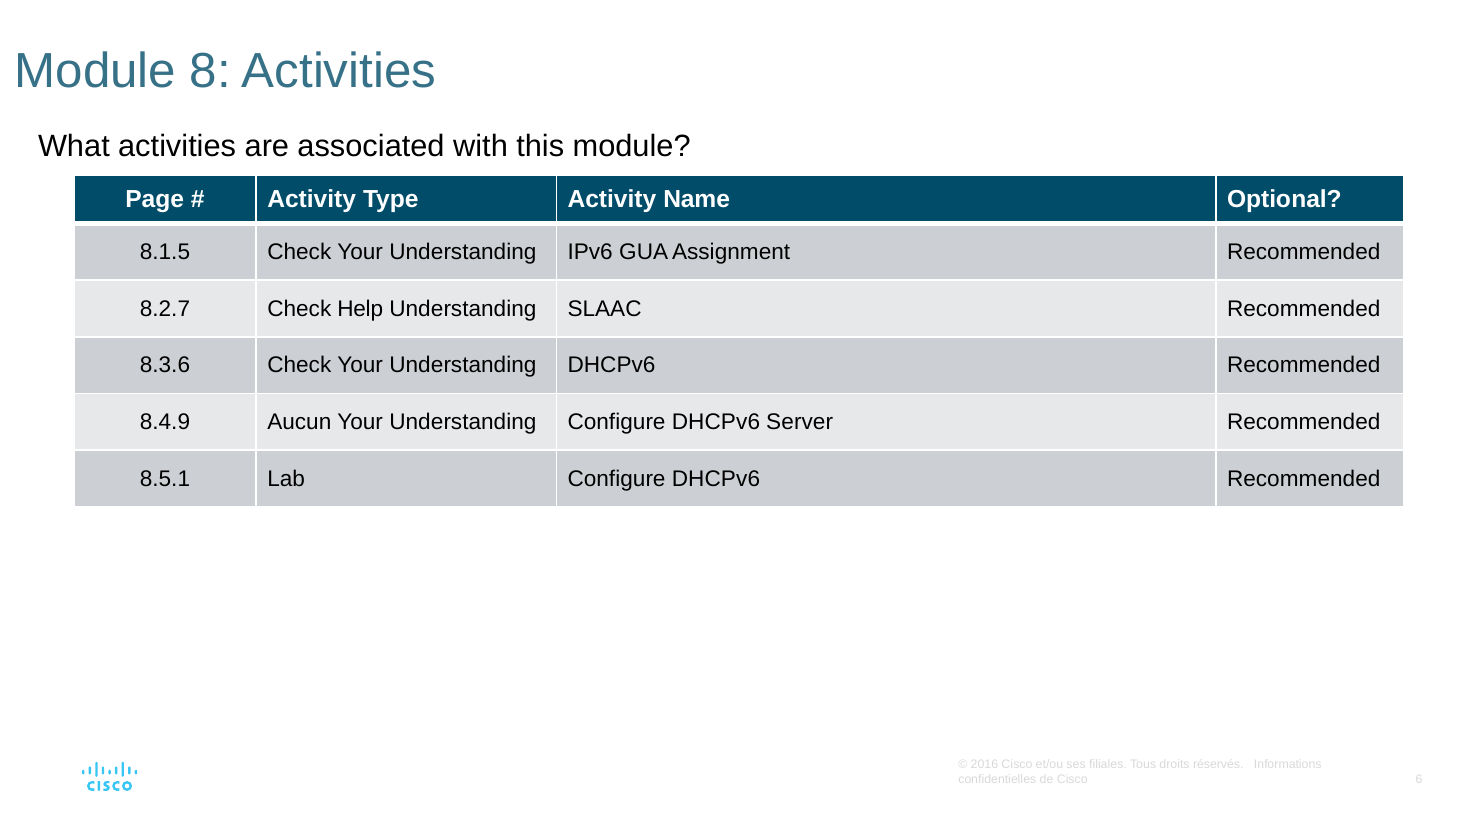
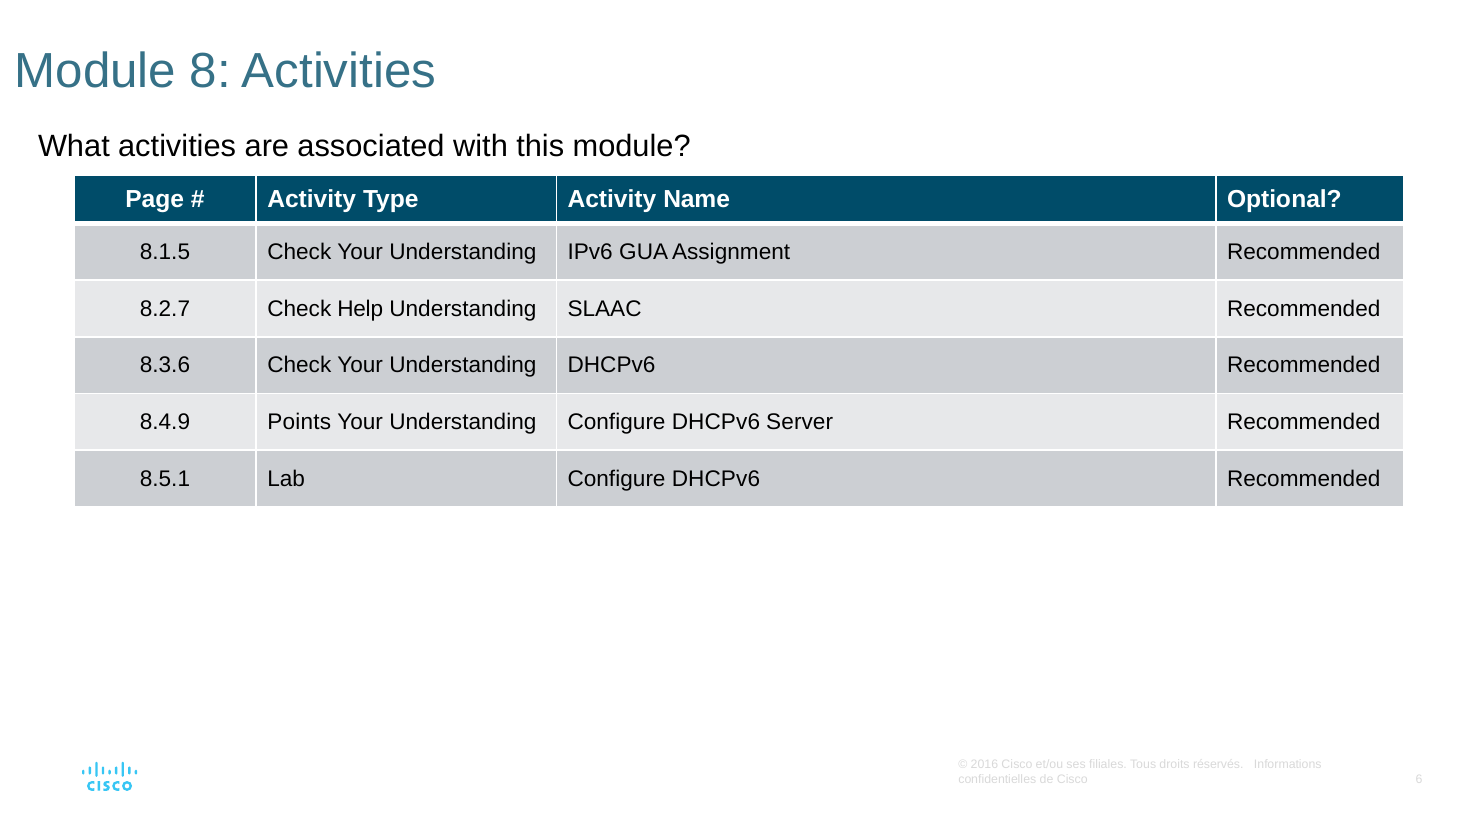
Aucun: Aucun -> Points (299, 422)
